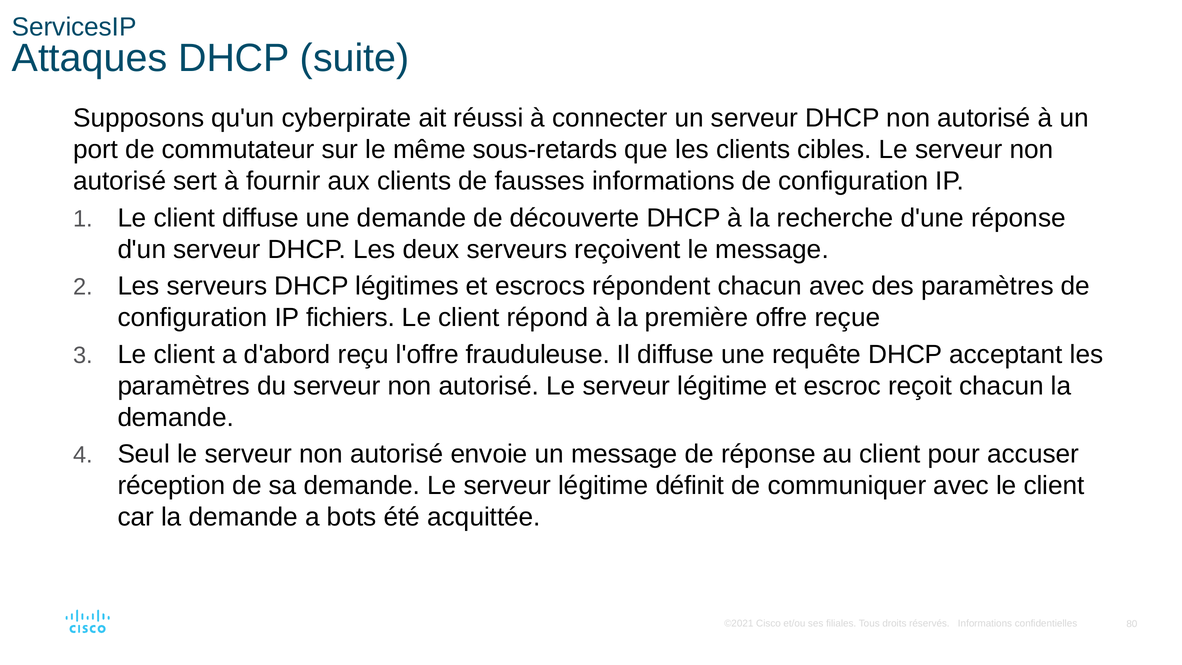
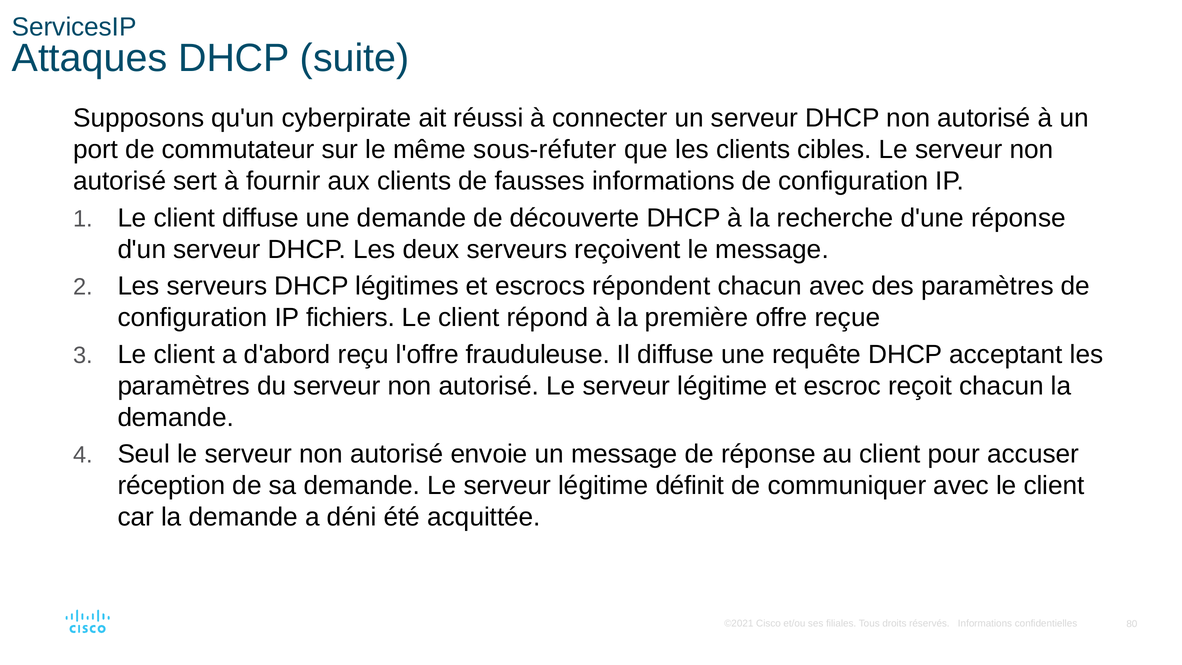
sous-retards: sous-retards -> sous-réfuter (545, 150)
bots: bots -> déni (352, 517)
